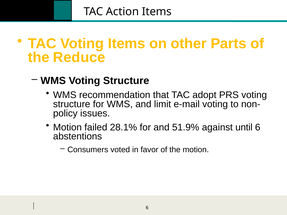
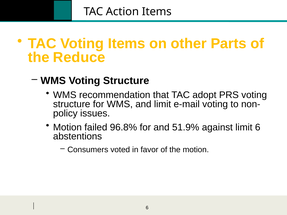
28.1%: 28.1% -> 96.8% (123, 127)
against until: until -> limit (244, 127)
